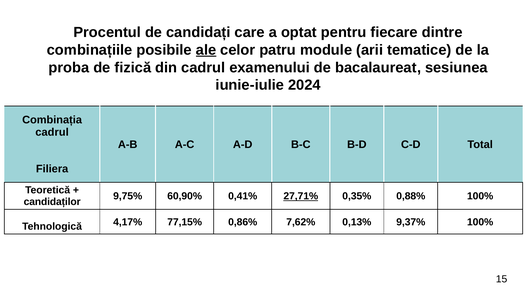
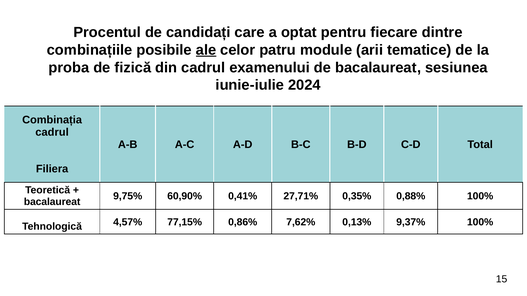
27,71% underline: present -> none (301, 196)
candidaților: candidaților -> bacalaureat (52, 202)
4,17%: 4,17% -> 4,57% (128, 222)
